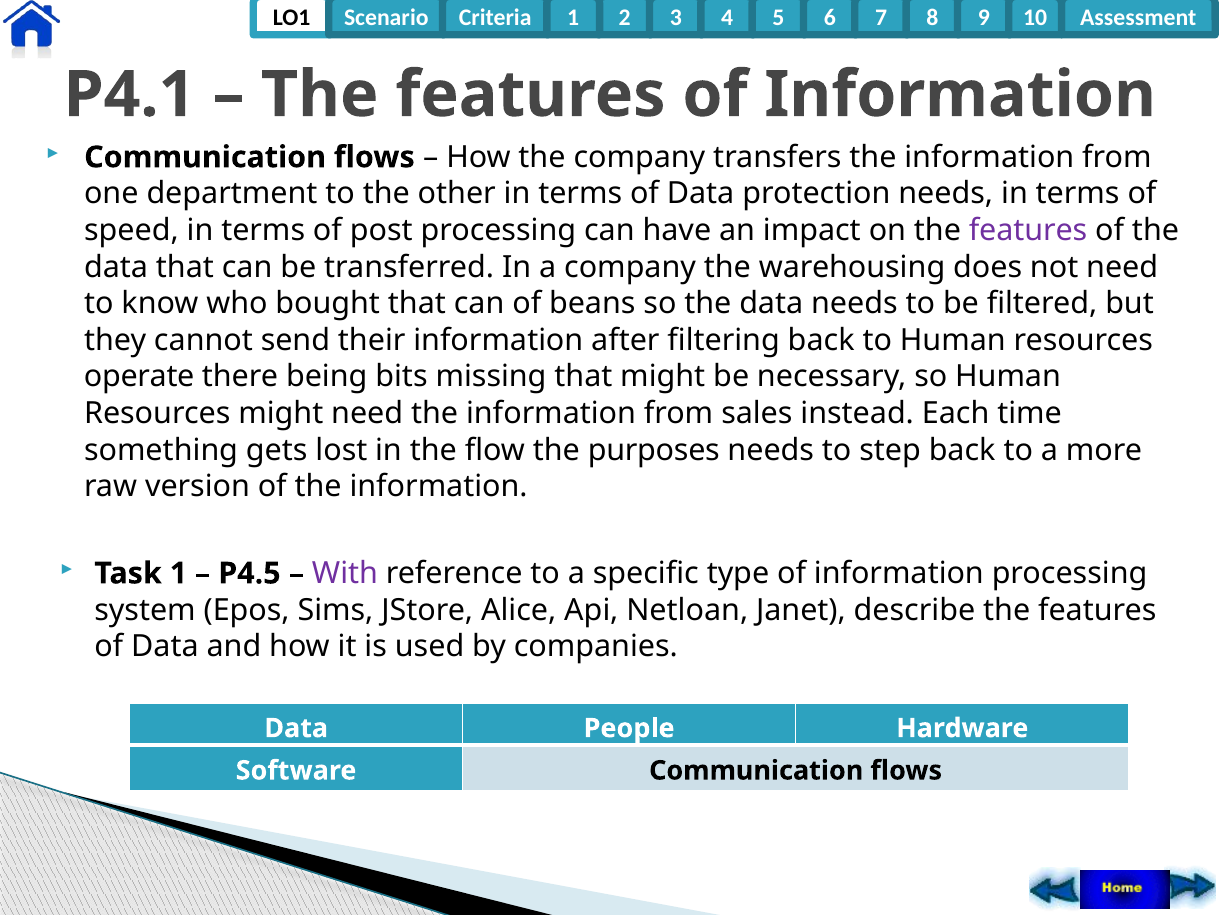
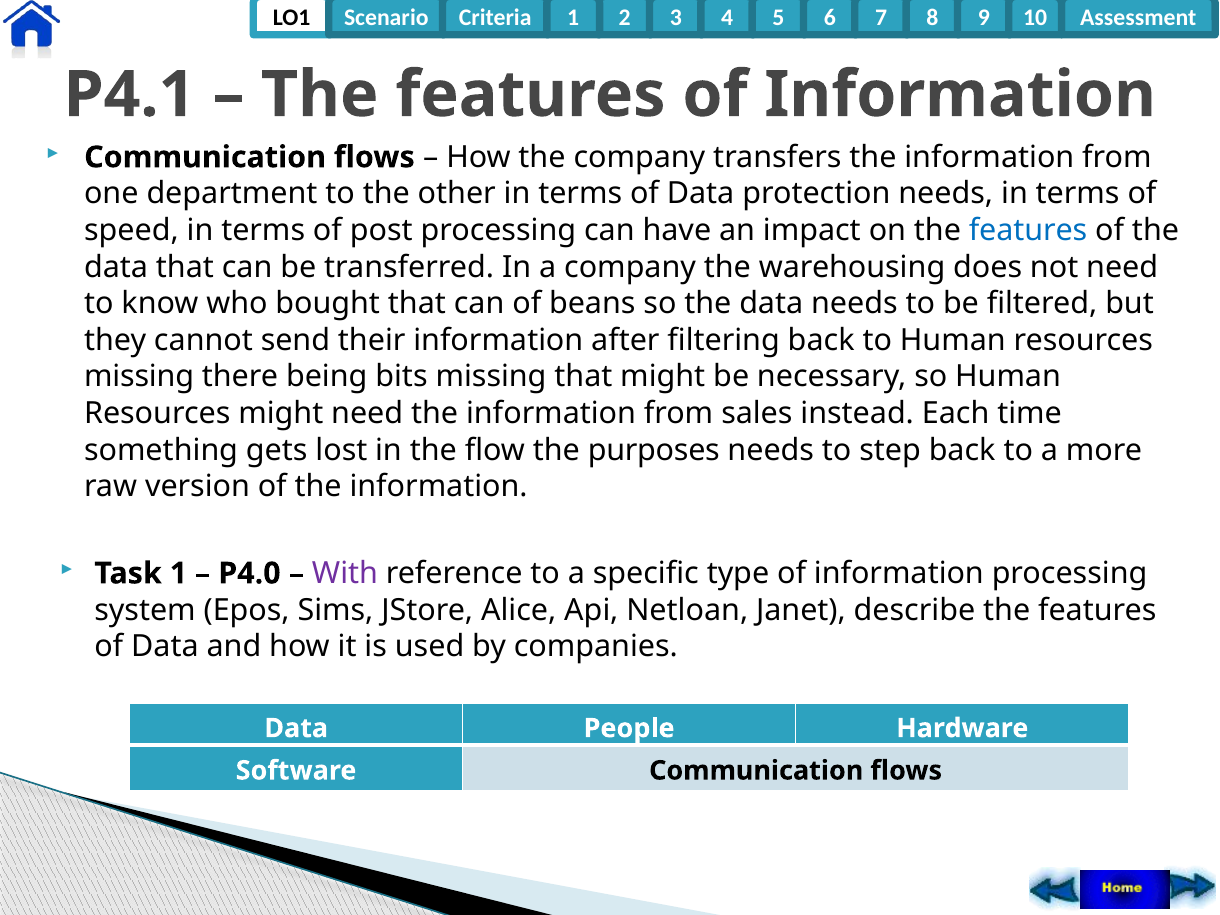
features colour: purple -> blue (1028, 230)
operate: operate -> missing (139, 377)
P4.5: P4.5 -> P4.0 (249, 573)
